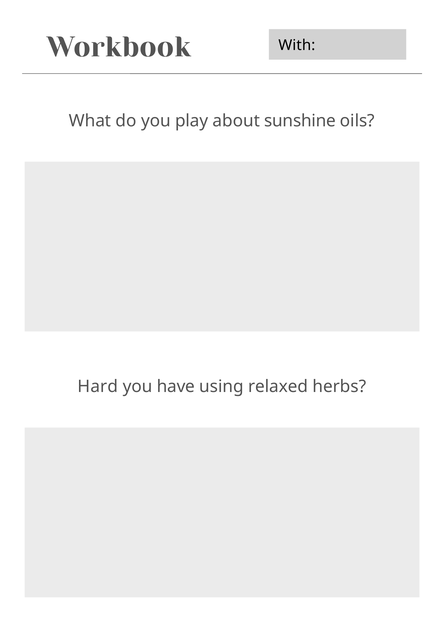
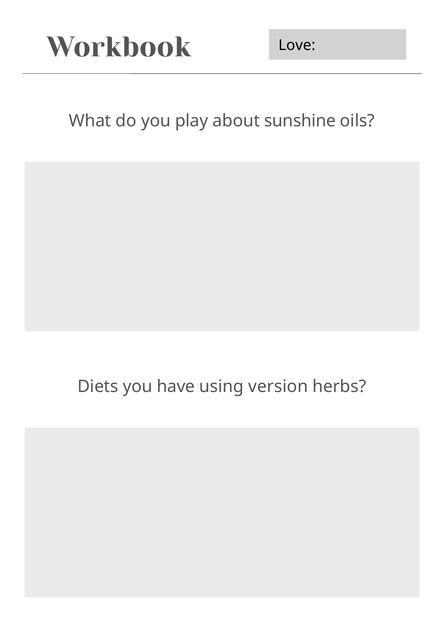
With: With -> Love (297, 45)
Hard: Hard -> Diets (98, 387)
relaxed: relaxed -> version (278, 387)
